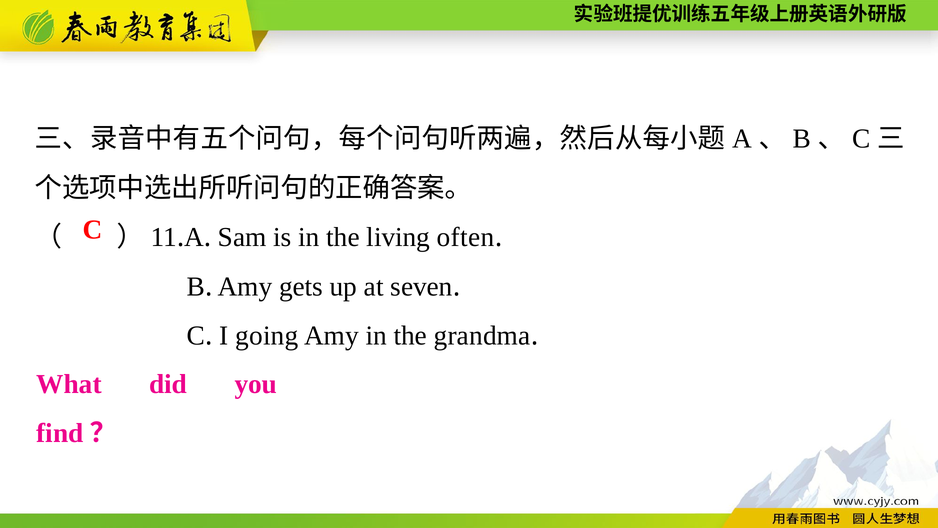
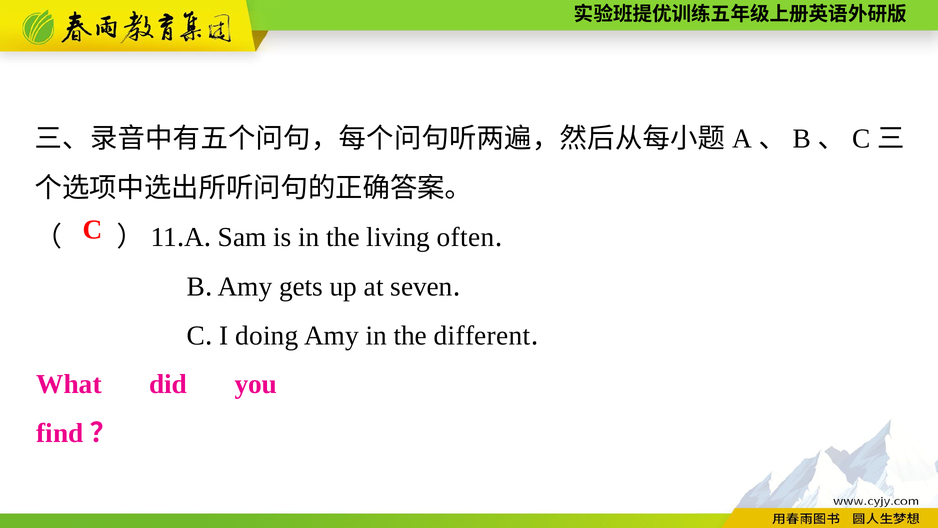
going: going -> doing (267, 336)
grandma: grandma -> different (482, 336)
